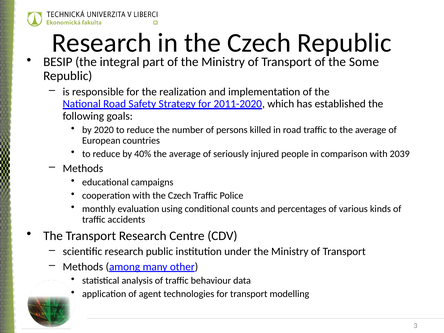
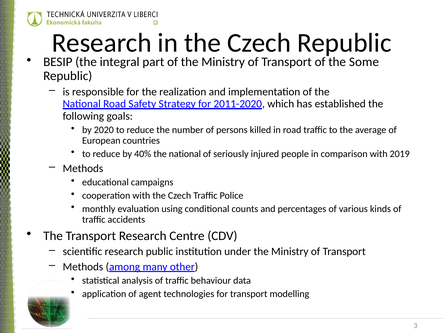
40% the average: average -> national (185, 154)
2039: 2039 -> 2019 (400, 154)
